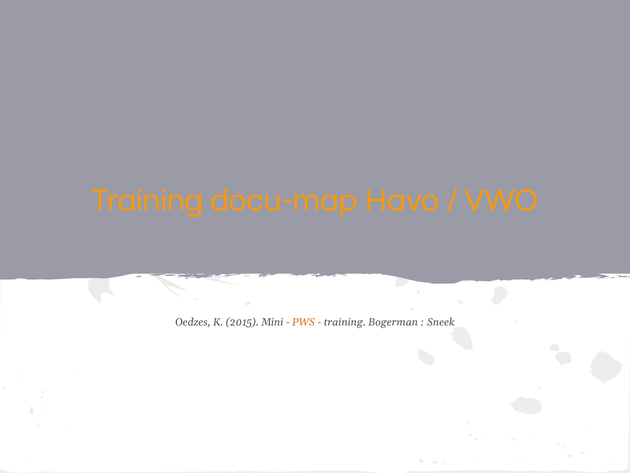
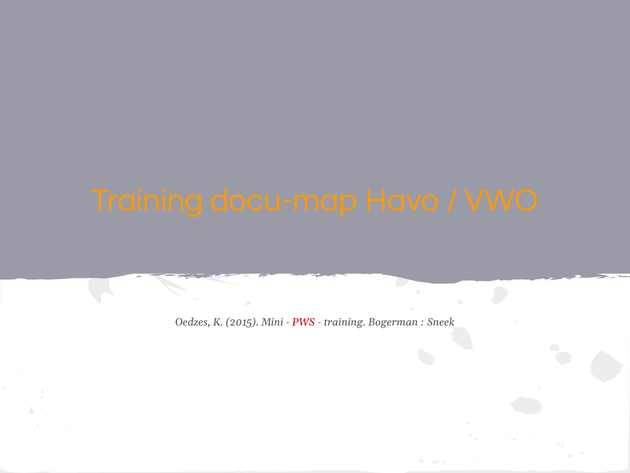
PWS colour: orange -> red (304, 322)
